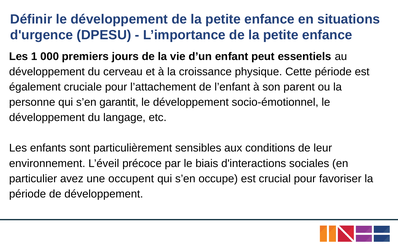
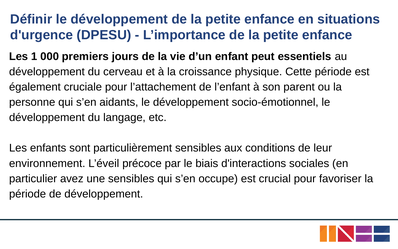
garantit: garantit -> aidants (119, 102)
une occupent: occupent -> sensibles (131, 178)
